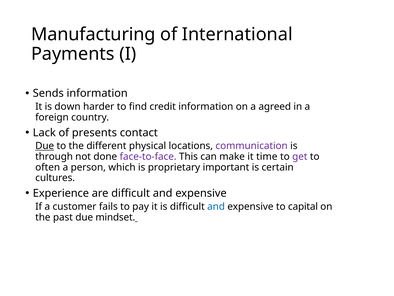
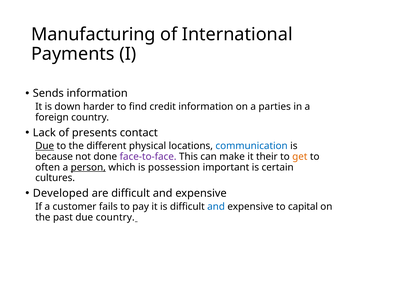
agreed: agreed -> parties (275, 106)
communication colour: purple -> blue (252, 146)
through: through -> because (54, 156)
time: time -> their (267, 156)
get colour: purple -> orange (300, 156)
person underline: none -> present (88, 167)
proprietary: proprietary -> possession (174, 167)
Experience: Experience -> Developed (61, 193)
due mindset: mindset -> country (115, 217)
